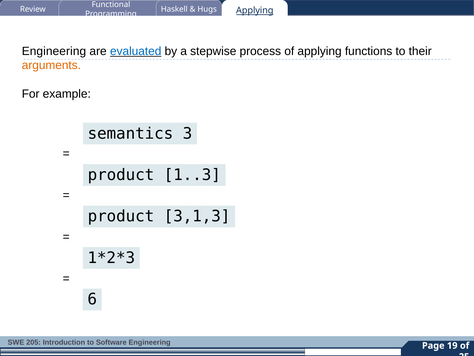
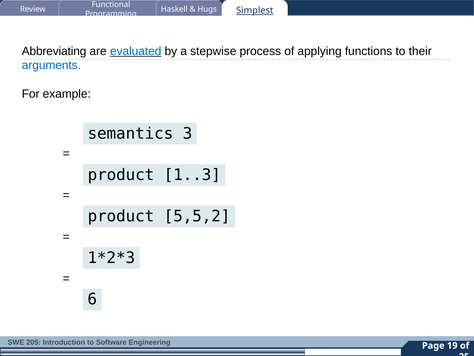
Hugs Applying: Applying -> Simplest (255, 10)
Engineering: Engineering -> Abbreviating (54, 51)
arguments colour: orange -> blue (51, 65)
3,1,3: 3,1,3 -> 5,5,2 (197, 216)
